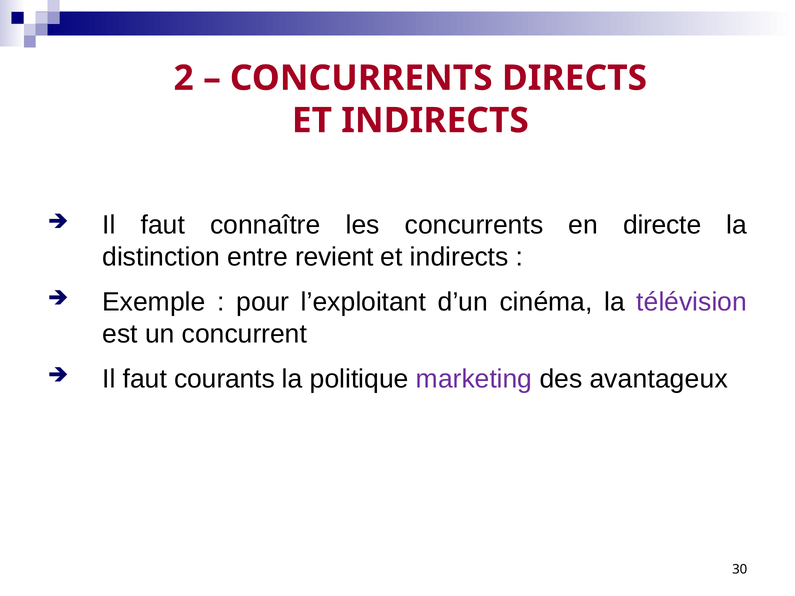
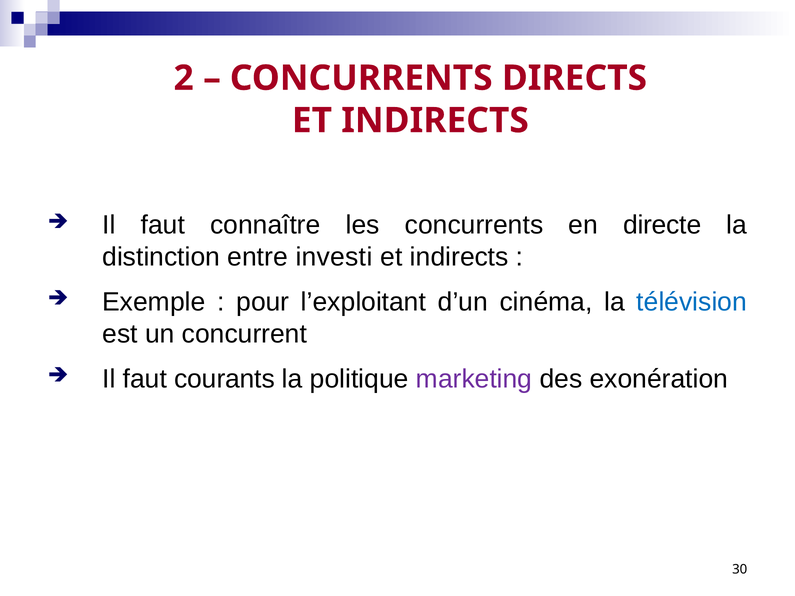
revient: revient -> investi (334, 257)
télévision colour: purple -> blue (692, 302)
avantageux: avantageux -> exonération (659, 379)
